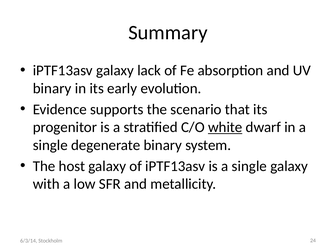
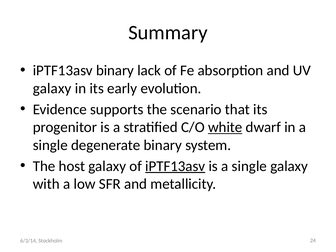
iPTF13asv galaxy: galaxy -> binary (115, 70)
binary: binary -> galaxy (52, 88)
iPTF13asv underline: none -> present (175, 166)
